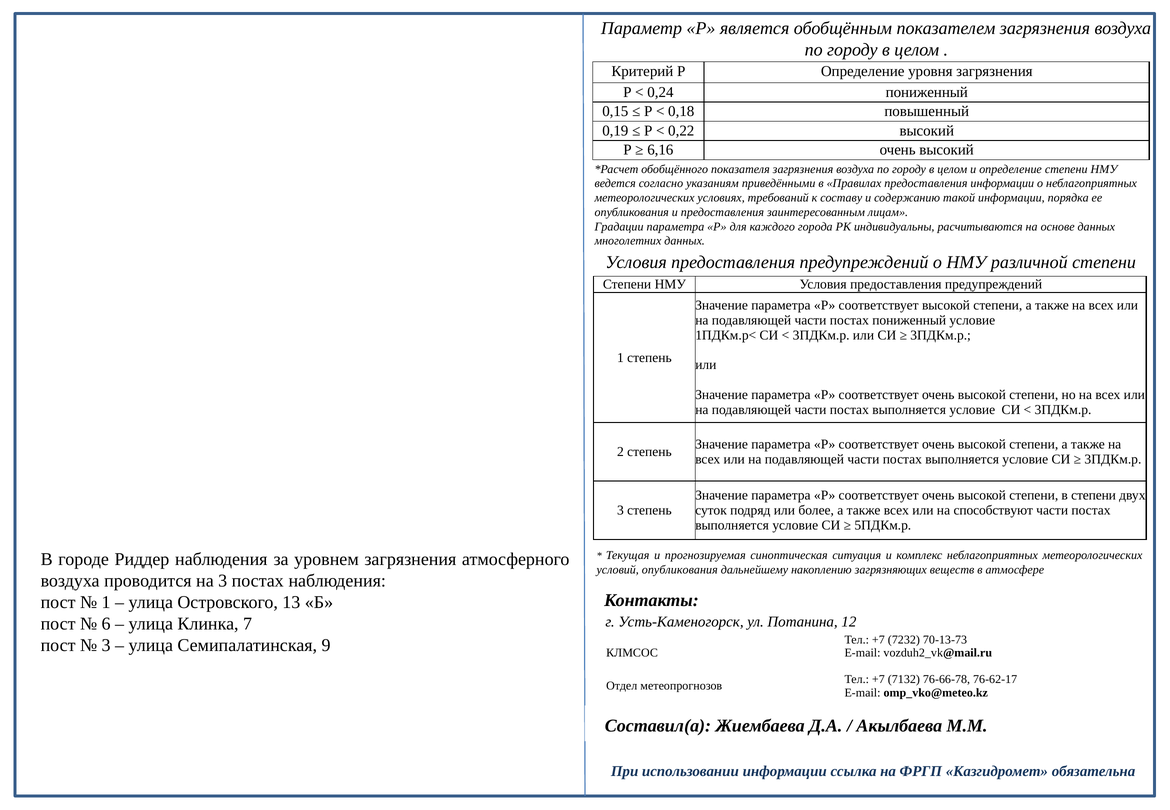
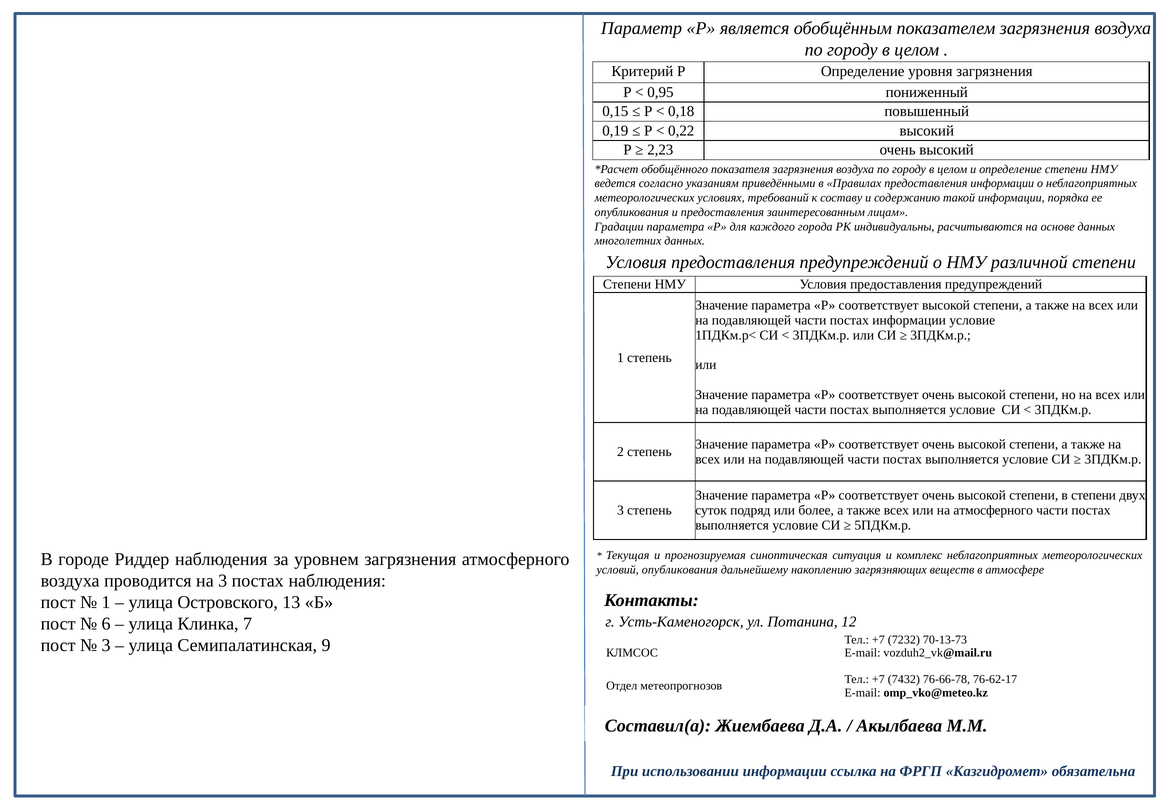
0,24: 0,24 -> 0,95 (660, 92)
6,16: 6,16 -> 2,23 (660, 150)
постах пониженный: пониженный -> информации (909, 320)
на способствуют: способствуют -> атмосферного (993, 510)
7132: 7132 -> 7432 (904, 679)
